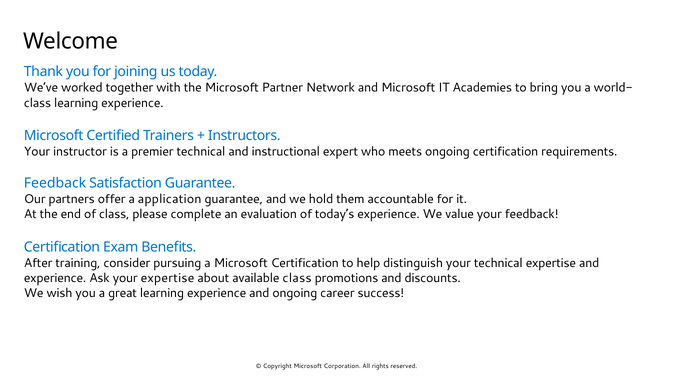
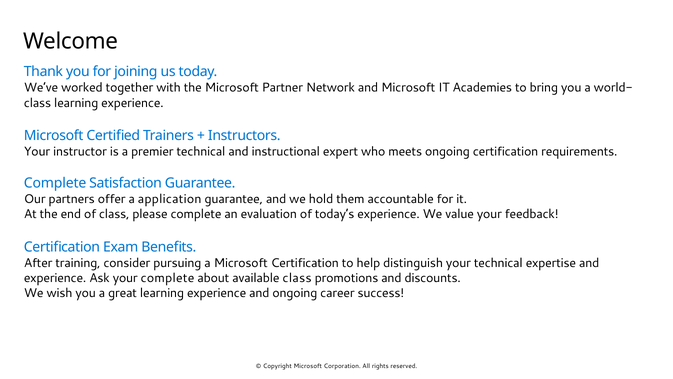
Feedback: Feedback -> Complete (55, 183)
your expertise: expertise -> complete (168, 278)
